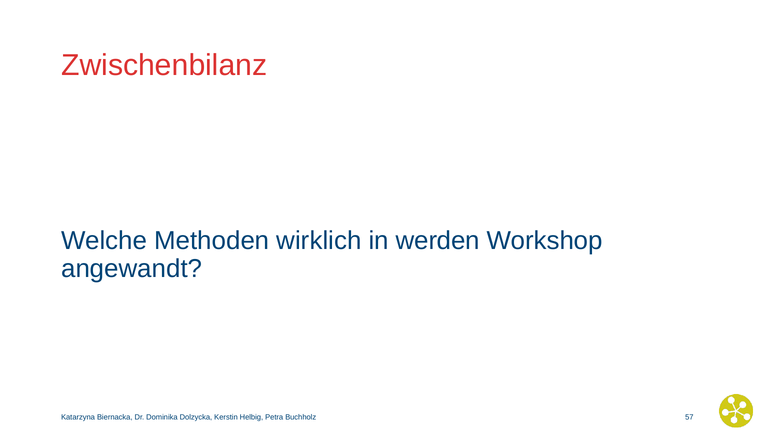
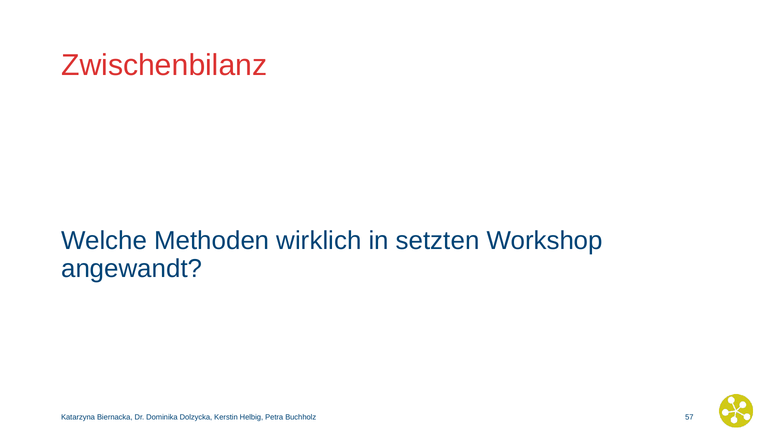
werden: werden -> setzten (438, 241)
